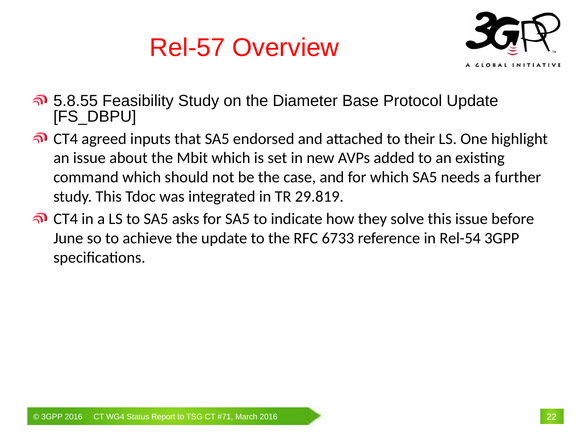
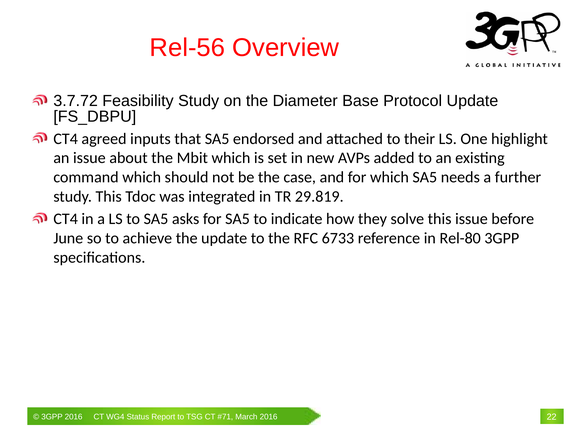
Rel-57: Rel-57 -> Rel-56 (187, 48)
5.8.55: 5.8.55 -> 3.7.72 (76, 101)
Rel-54: Rel-54 -> Rel-80 (460, 238)
